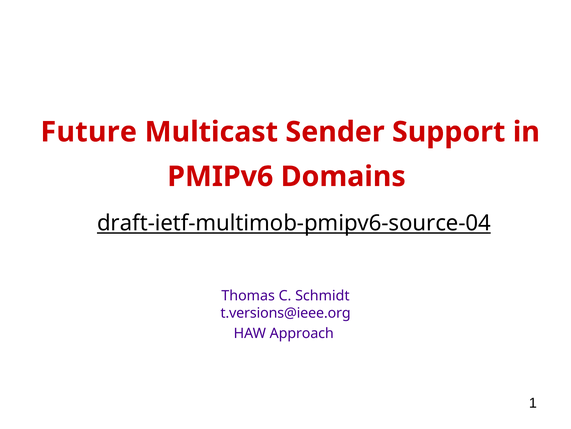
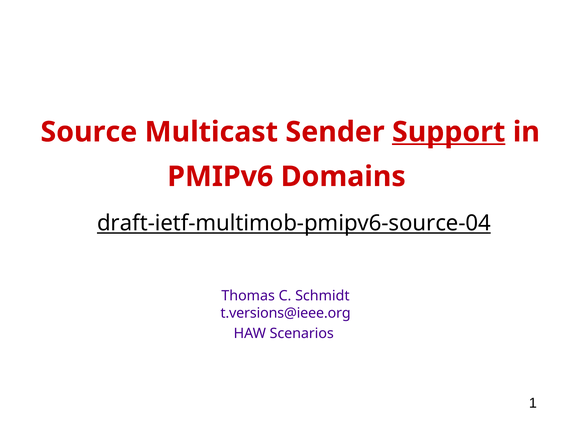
Future: Future -> Source (89, 132)
Support underline: none -> present (449, 132)
Approach: Approach -> Scenarios (302, 333)
